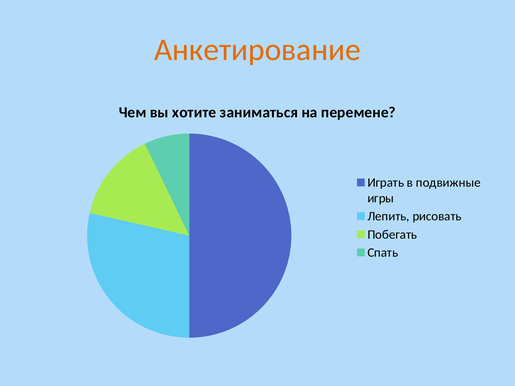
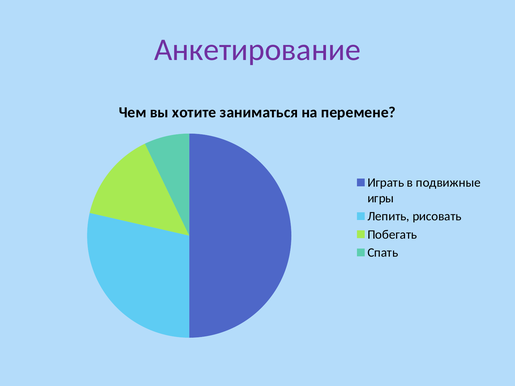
Анкетирование colour: orange -> purple (257, 50)
